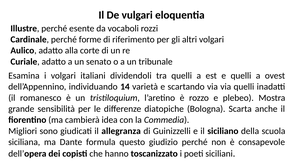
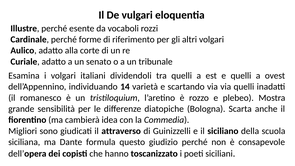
allegranza: allegranza -> attraverso (121, 131)
